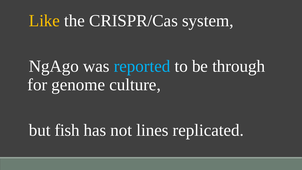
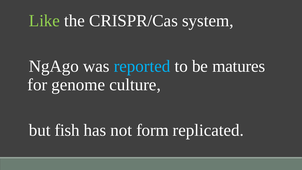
Like colour: yellow -> light green (44, 21)
through: through -> matures (239, 66)
lines: lines -> form (153, 130)
